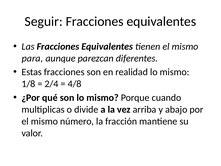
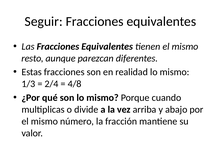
para: para -> resto (33, 58)
1/8: 1/8 -> 1/3 (28, 84)
